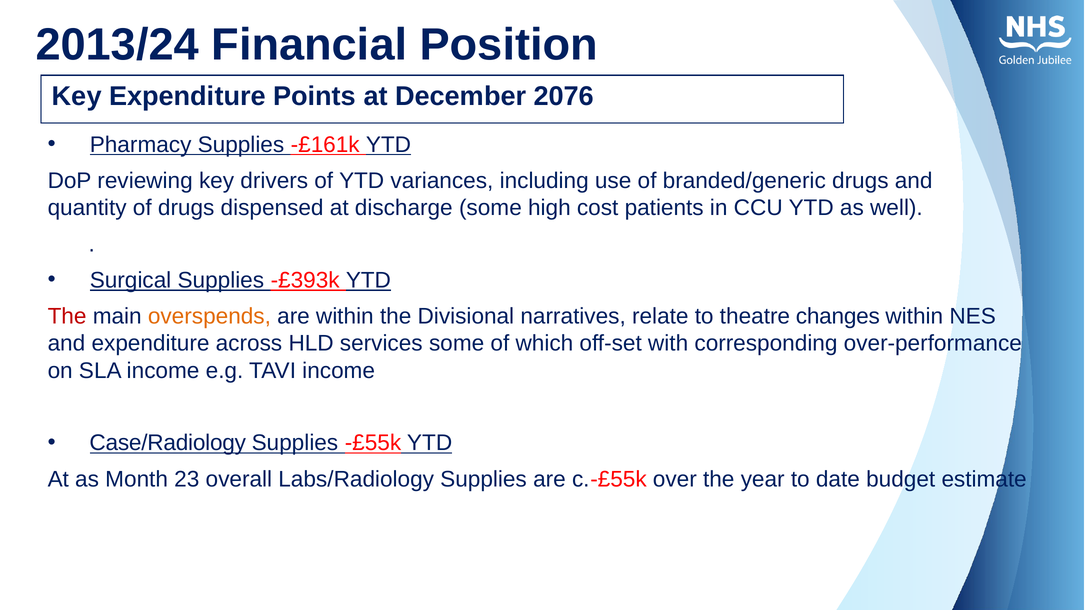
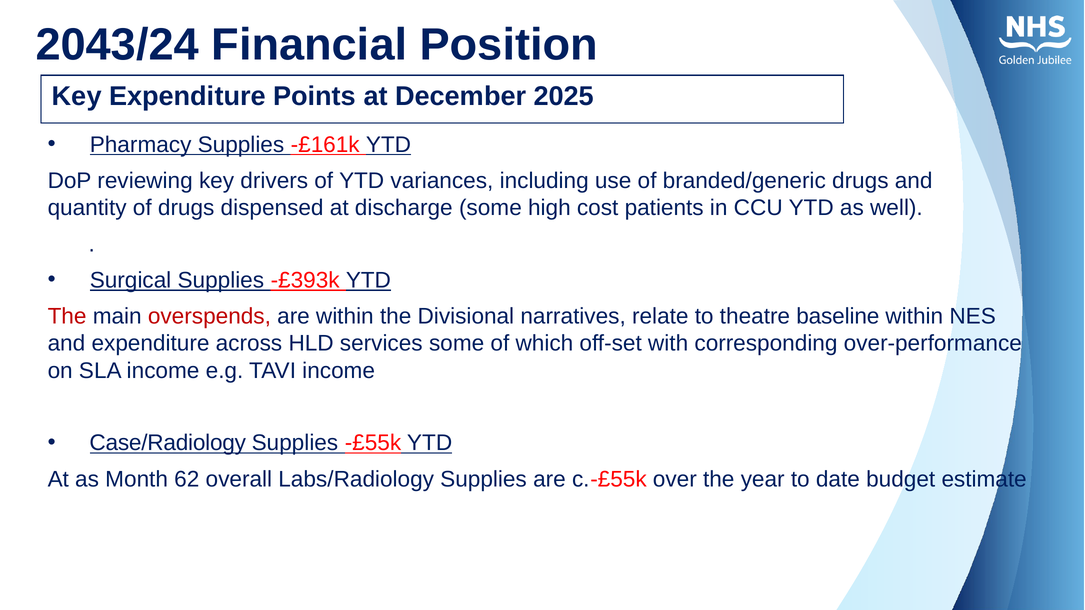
2013/24: 2013/24 -> 2043/24 (117, 45)
2076: 2076 -> 2025 (564, 96)
overspends colour: orange -> red (209, 317)
changes: changes -> baseline (838, 317)
23: 23 -> 62 (187, 479)
